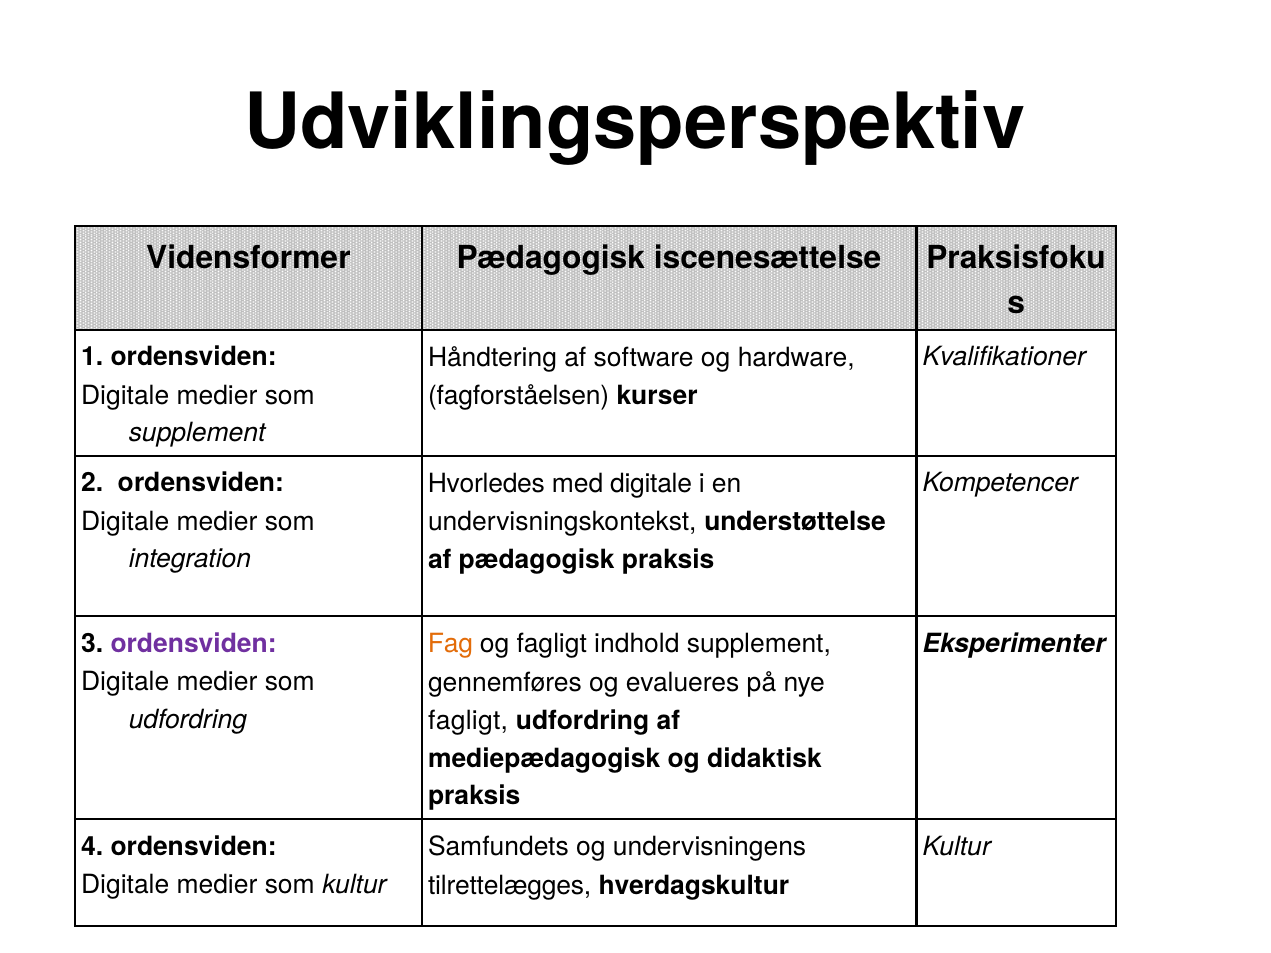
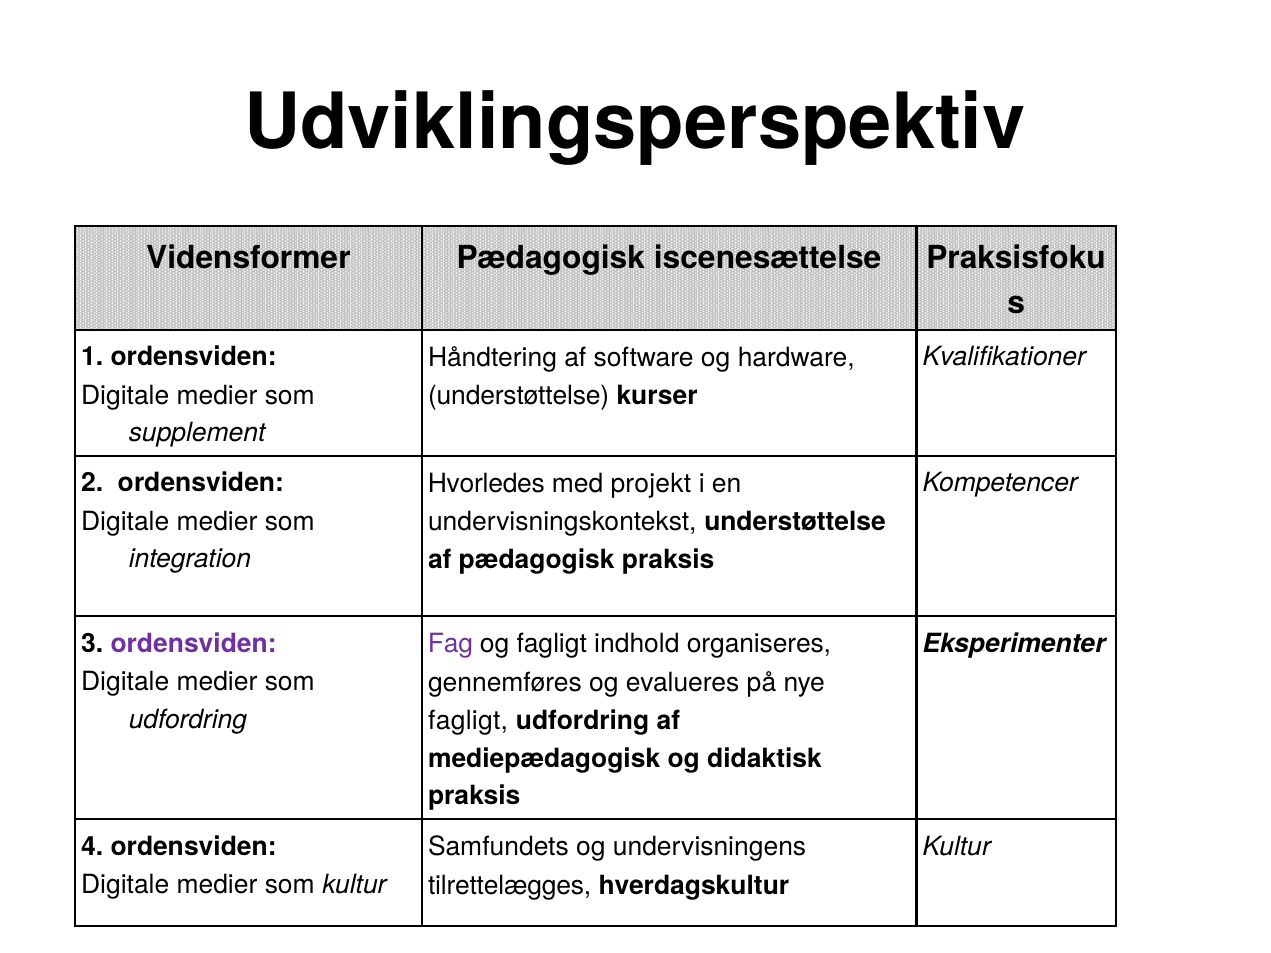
fagforståelsen: fagforståelsen -> understøttelse (519, 396)
med digitale: digitale -> projekt (651, 484)
Fag colour: orange -> purple (450, 644)
indhold supplement: supplement -> organiseres (759, 644)
